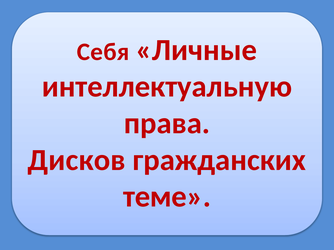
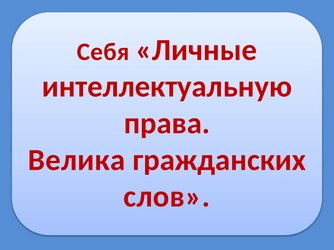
Дисков: Дисков -> Велика (77, 160)
теме: теме -> слов (167, 197)
